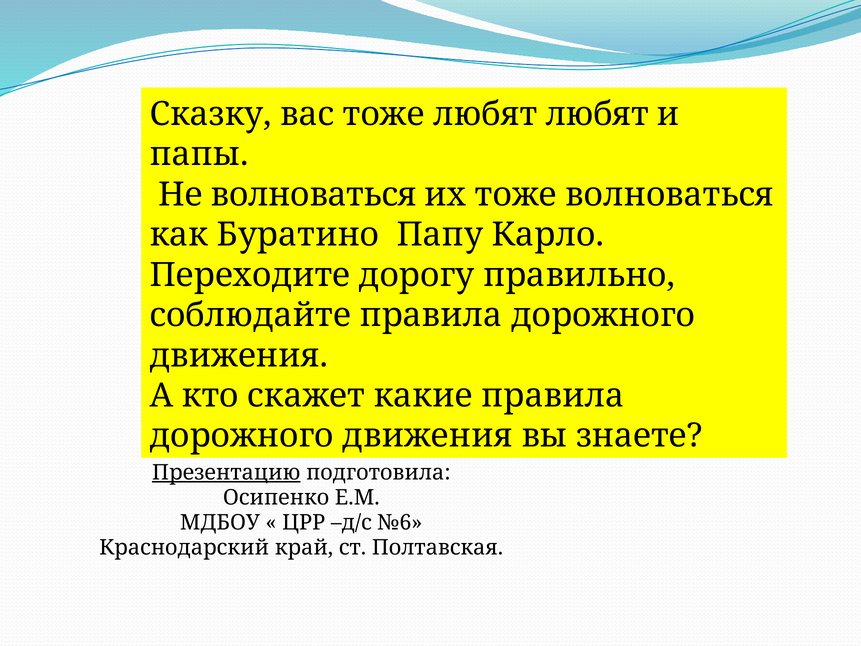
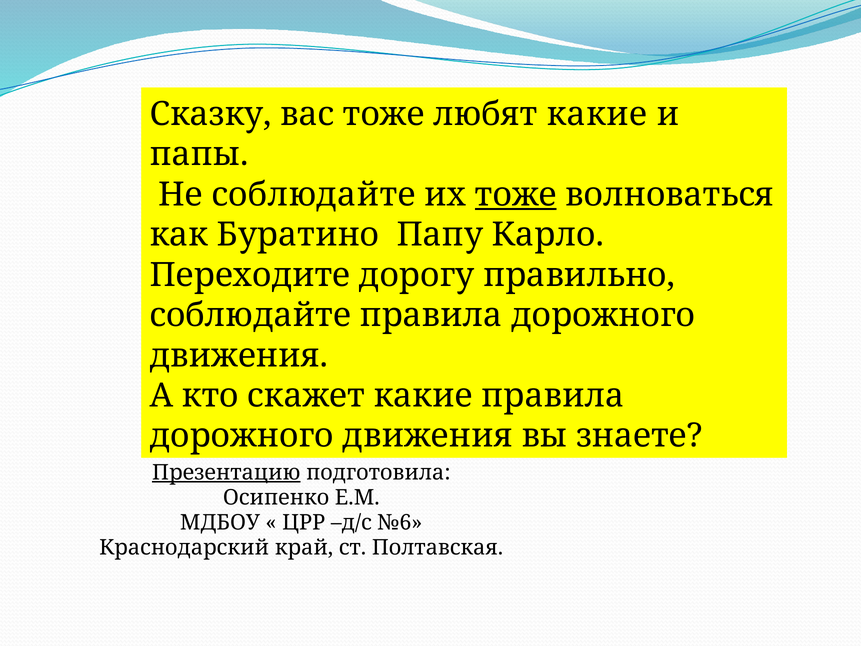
любят любят: любят -> какие (597, 114)
Не волноваться: волноваться -> соблюдайте (314, 195)
тоже underline: none -> present (516, 195)
